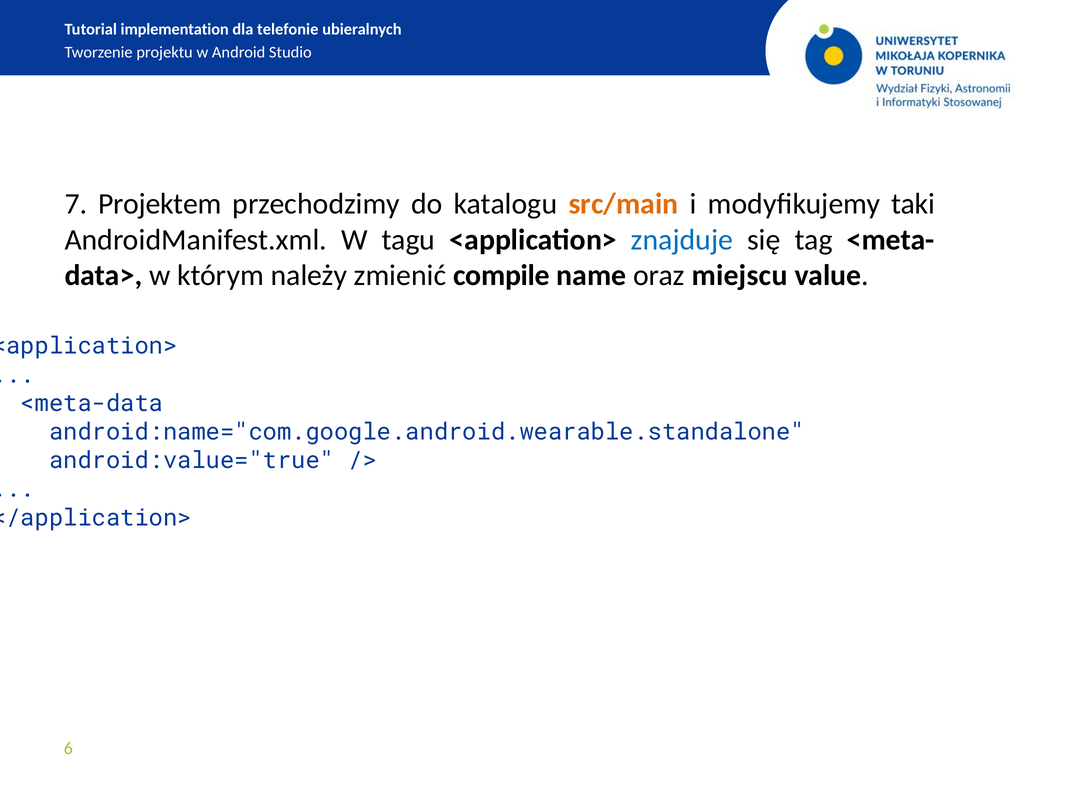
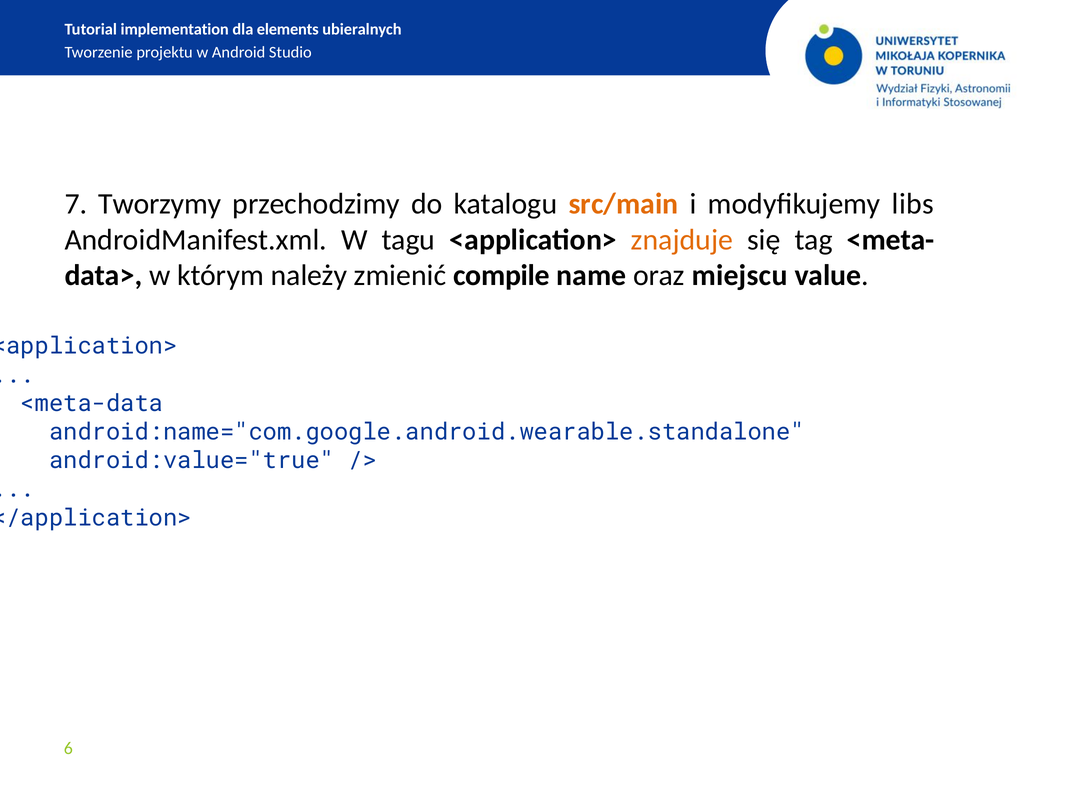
telefonie: telefonie -> elements (288, 30)
Projektem: Projektem -> Tworzymy (160, 204)
taki: taki -> libs (913, 204)
znajduje colour: blue -> orange (682, 240)
